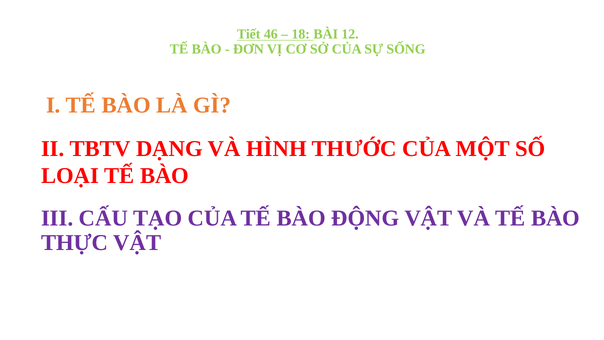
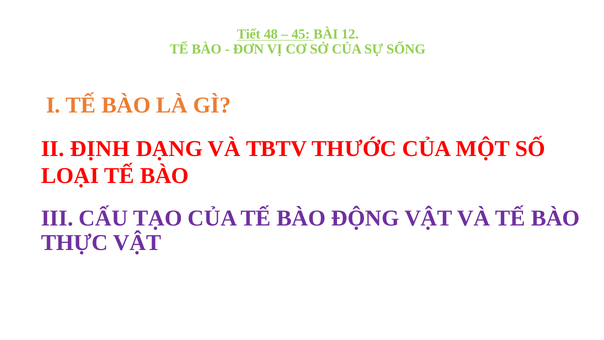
46: 46 -> 48 (271, 34)
18: 18 -> 45 (301, 34)
TBTV: TBTV -> ĐỊNH (100, 148)
HÌNH: HÌNH -> TBTV (277, 148)
